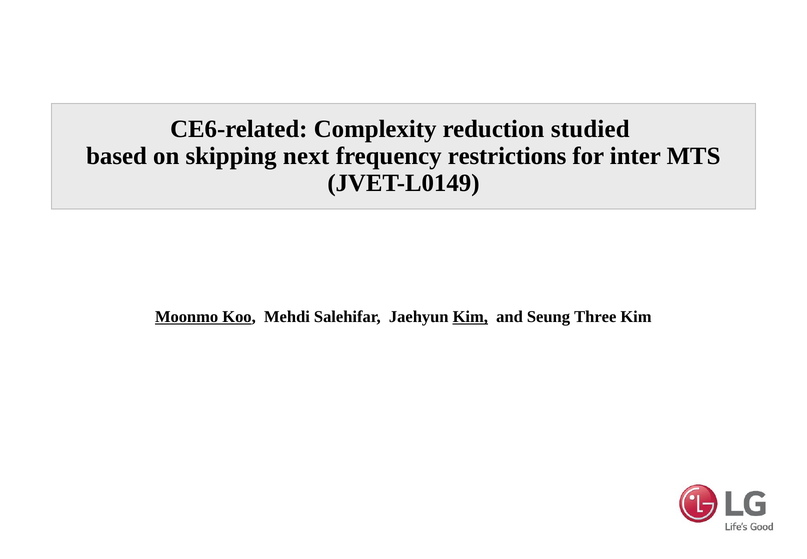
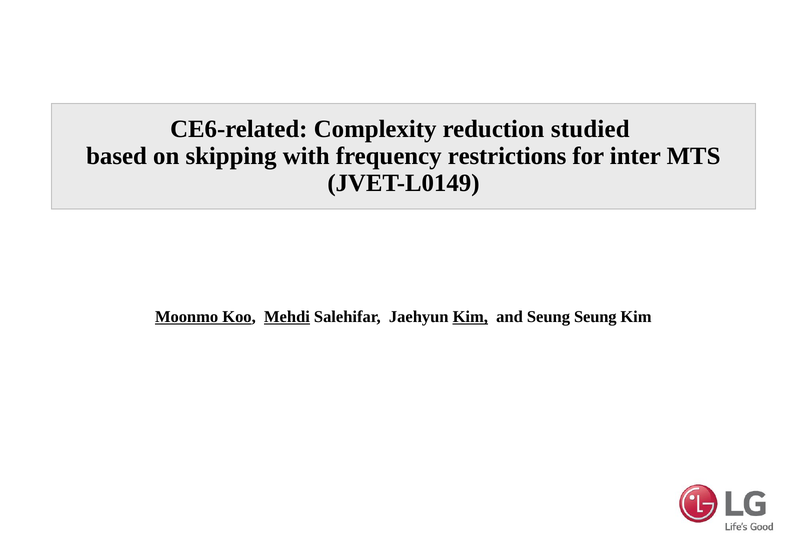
next: next -> with (306, 156)
Mehdi underline: none -> present (287, 316)
Seung Three: Three -> Seung (595, 316)
